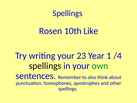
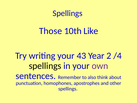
Rosen: Rosen -> Those (51, 31)
23: 23 -> 43 (81, 56)
1: 1 -> 2 (109, 56)
own colour: green -> purple (100, 66)
